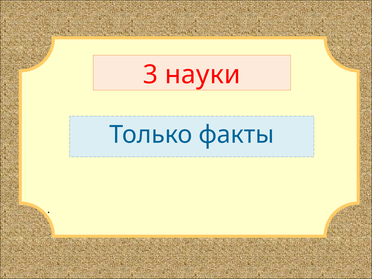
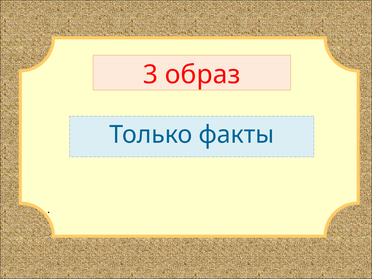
науки: науки -> образ (203, 75)
